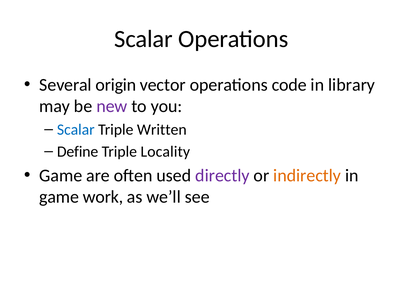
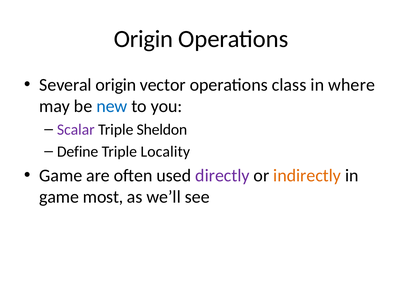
Scalar: Scalar -> Origin (144, 39)
code: code -> class (289, 85)
library: library -> where (352, 85)
new colour: purple -> blue (112, 106)
Scalar colour: blue -> purple (76, 129)
Written: Written -> Sheldon (162, 129)
work: work -> most (103, 197)
